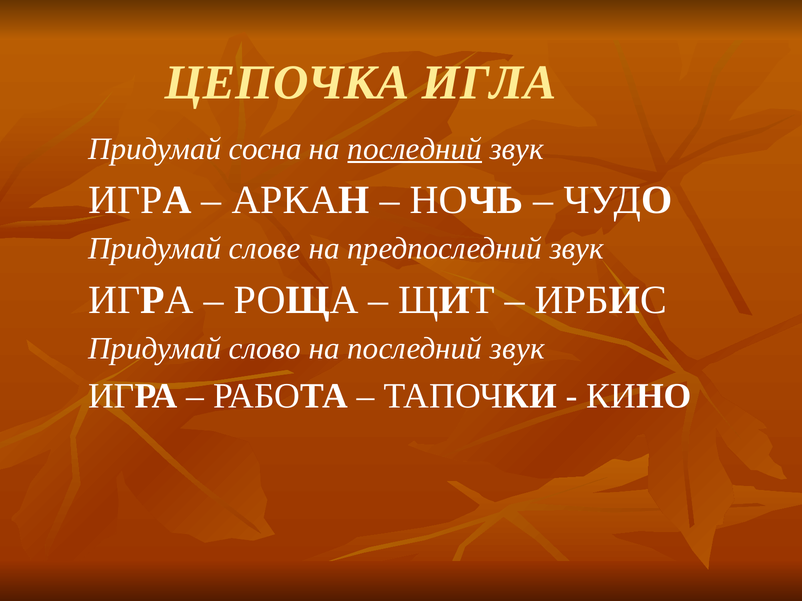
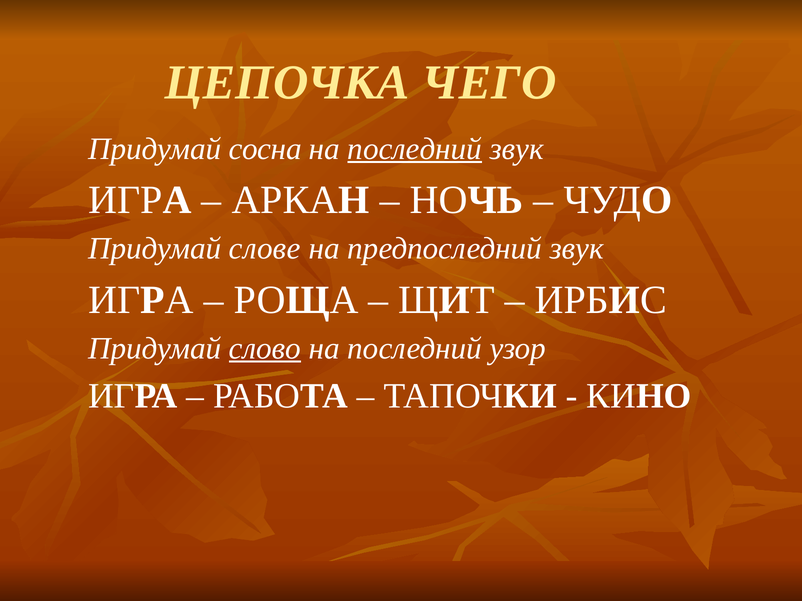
ИГЛА: ИГЛА -> ЧЕГО (489, 83)
слово underline: none -> present (265, 349)
звук: звук -> узор (518, 349)
